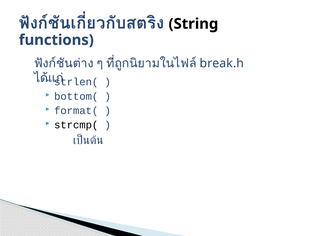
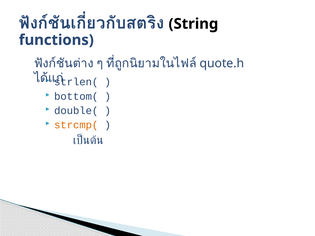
break.h: break.h -> quote.h (222, 63)
format(: format( -> double( (76, 111)
strcmp( colour: black -> orange (76, 125)
